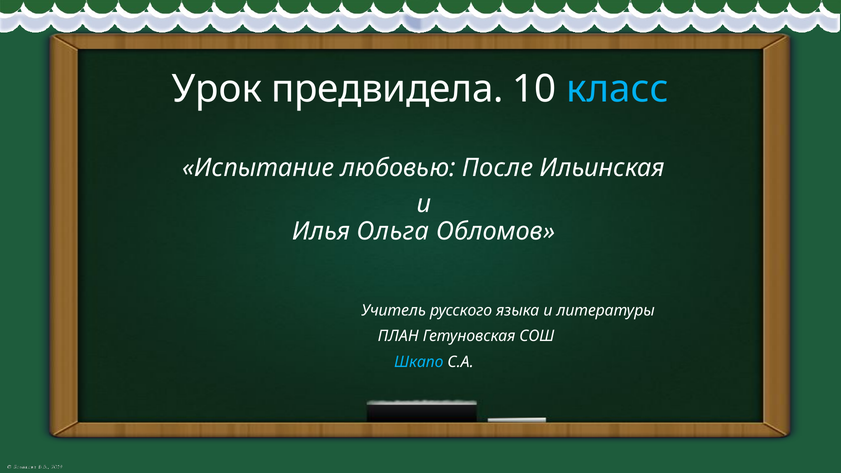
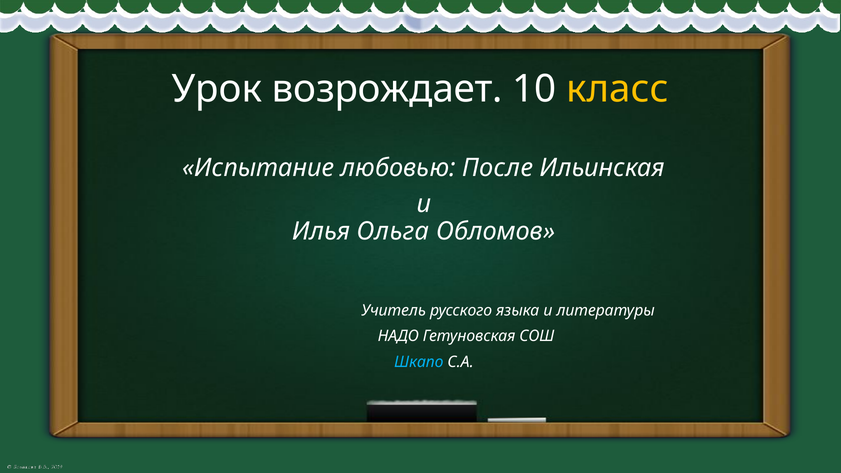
предвидела: предвидела -> возрождает (387, 89)
класс colour: light blue -> yellow (618, 89)
ПЛАН: ПЛАН -> НАДО (398, 336)
